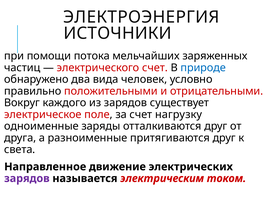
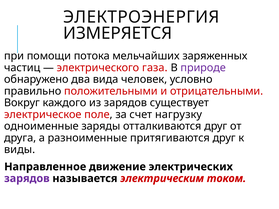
ИСТОЧНИКИ: ИСТОЧНИКИ -> ИЗМЕРЯЕТСЯ (118, 33)
электрического счет: счет -> газа (155, 68)
природе colour: blue -> purple (203, 68)
света: света -> виды (20, 150)
